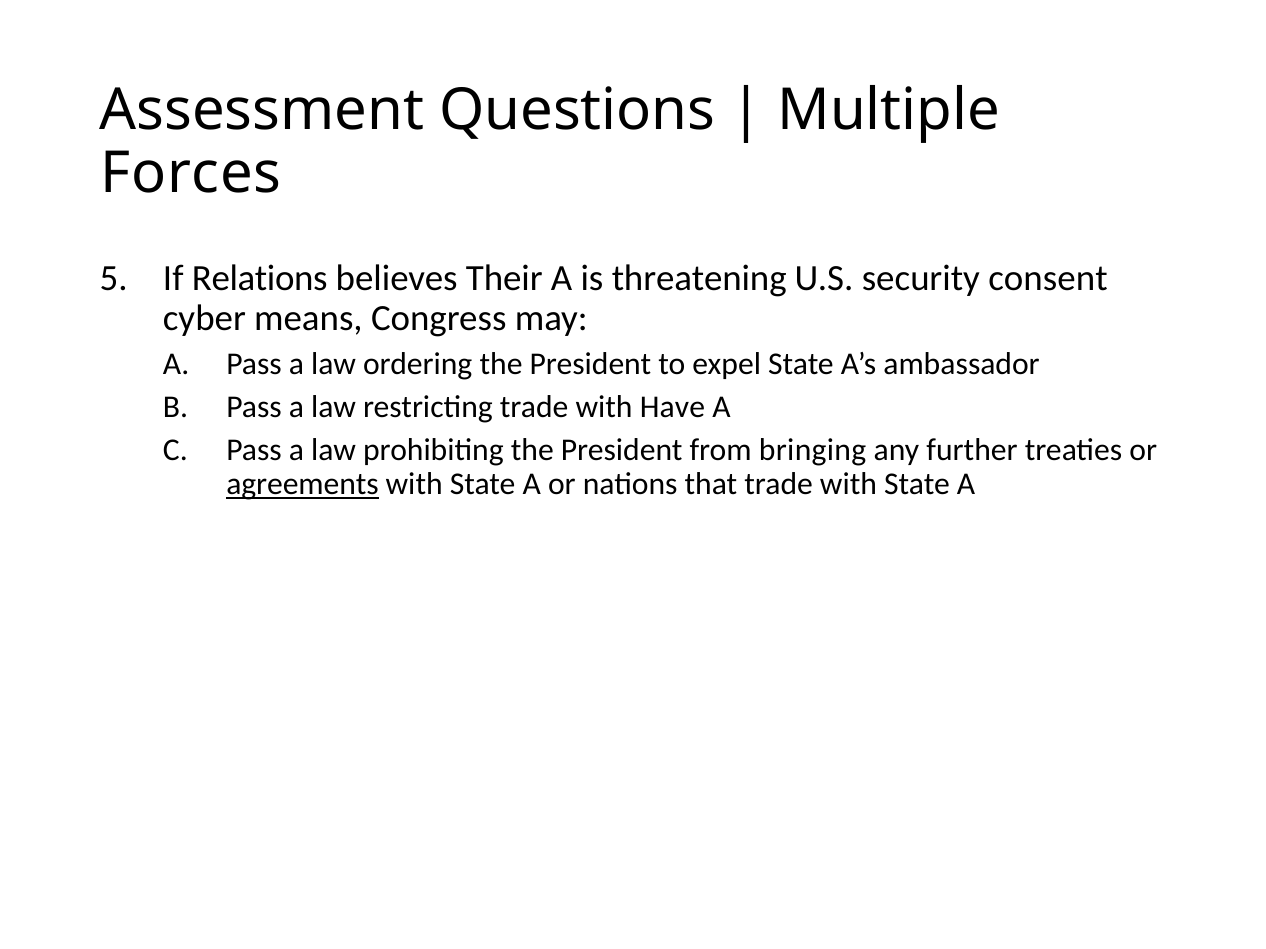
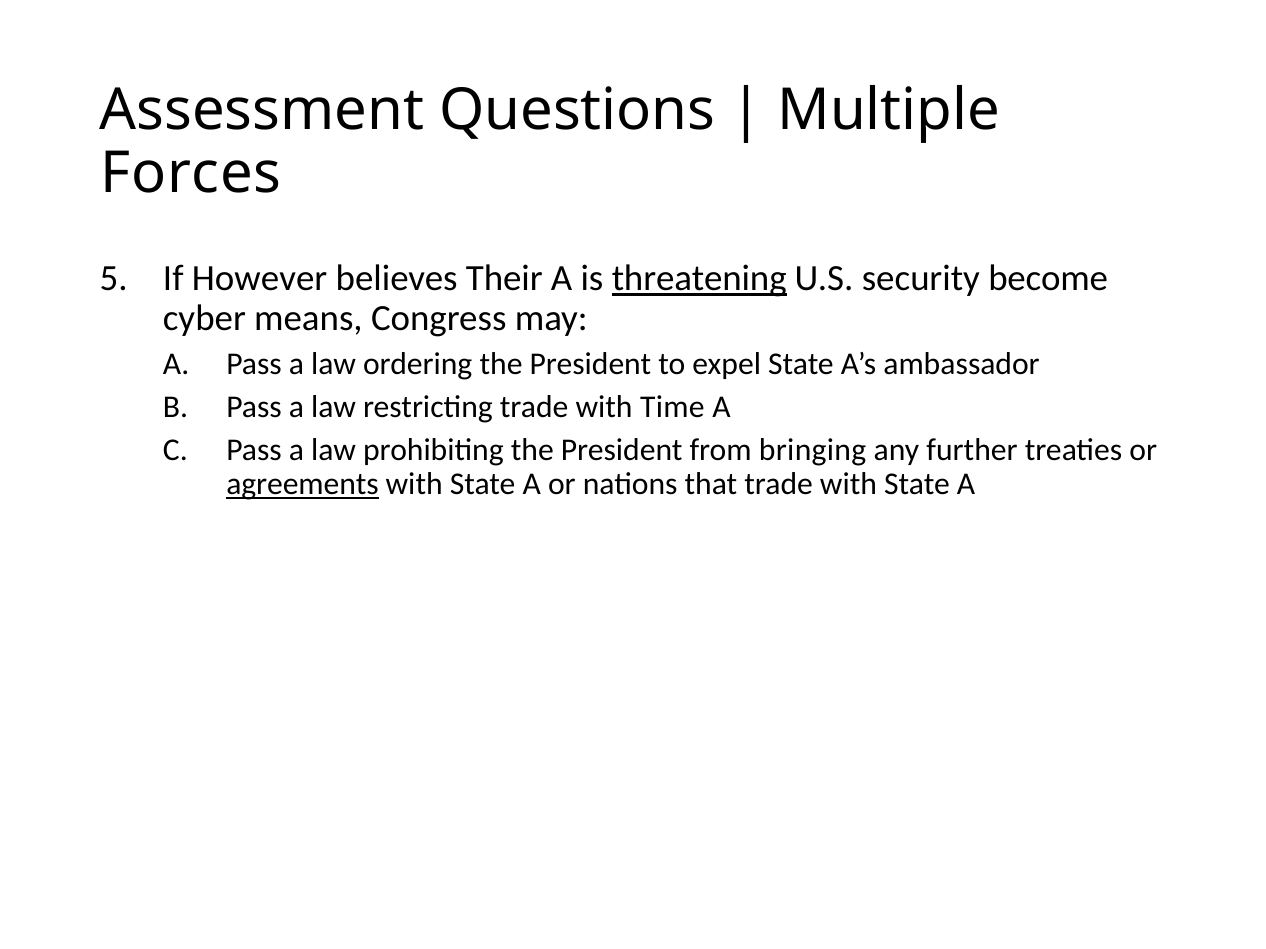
Relations: Relations -> However (260, 279)
threatening underline: none -> present (699, 279)
consent: consent -> become (1048, 279)
Have: Have -> Time (672, 407)
